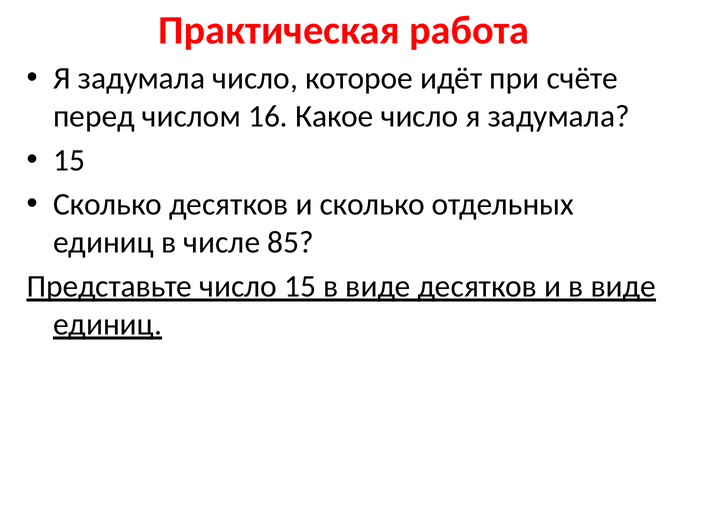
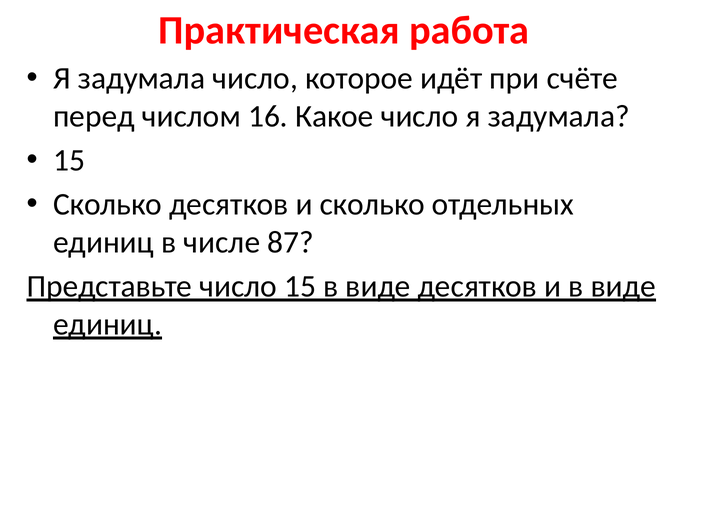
85: 85 -> 87 (291, 242)
